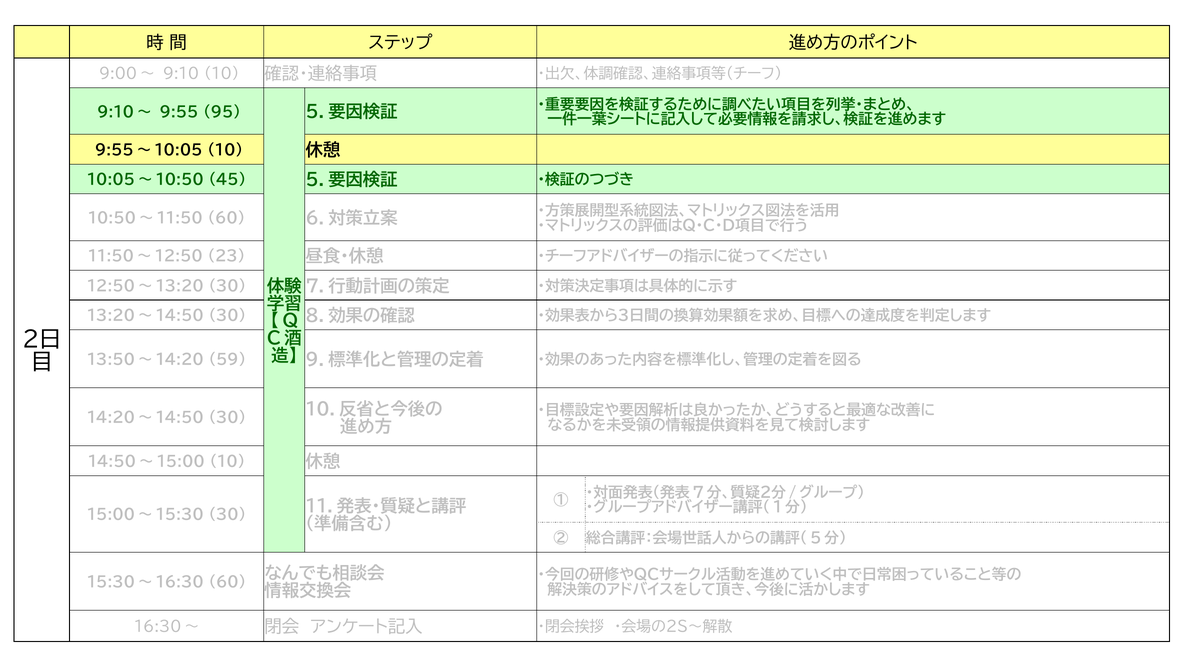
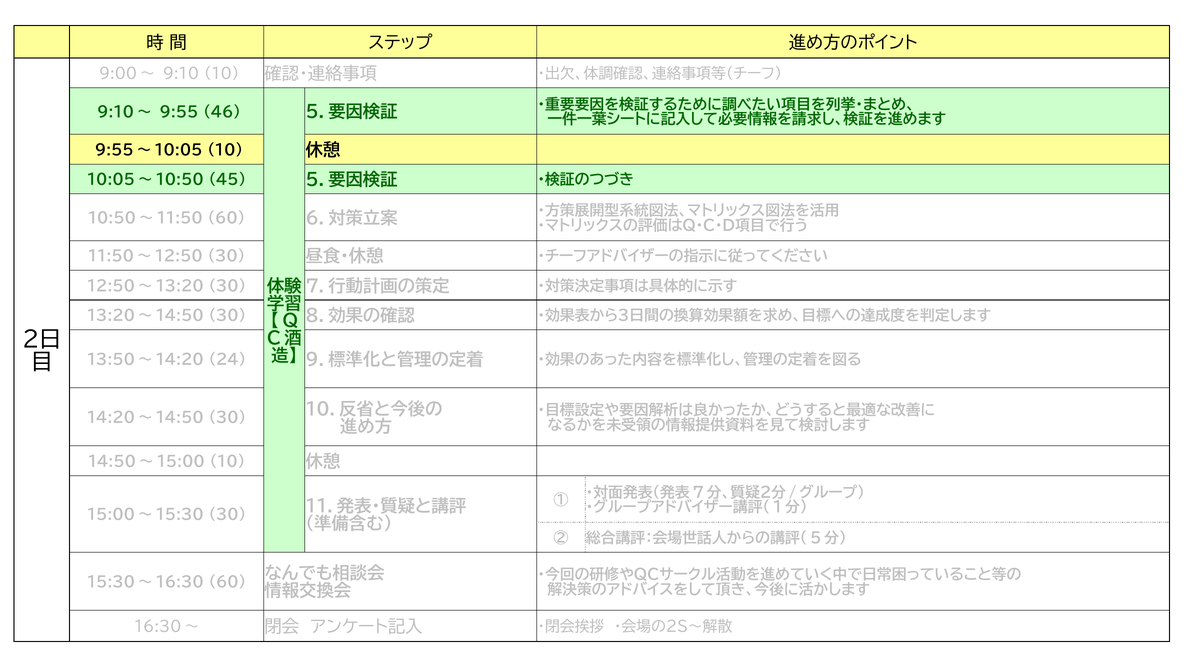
95: 95 -> 46 (222, 112)
11:50～12:50 23: 23 -> 30 (226, 257)
59: 59 -> 24 (227, 360)
